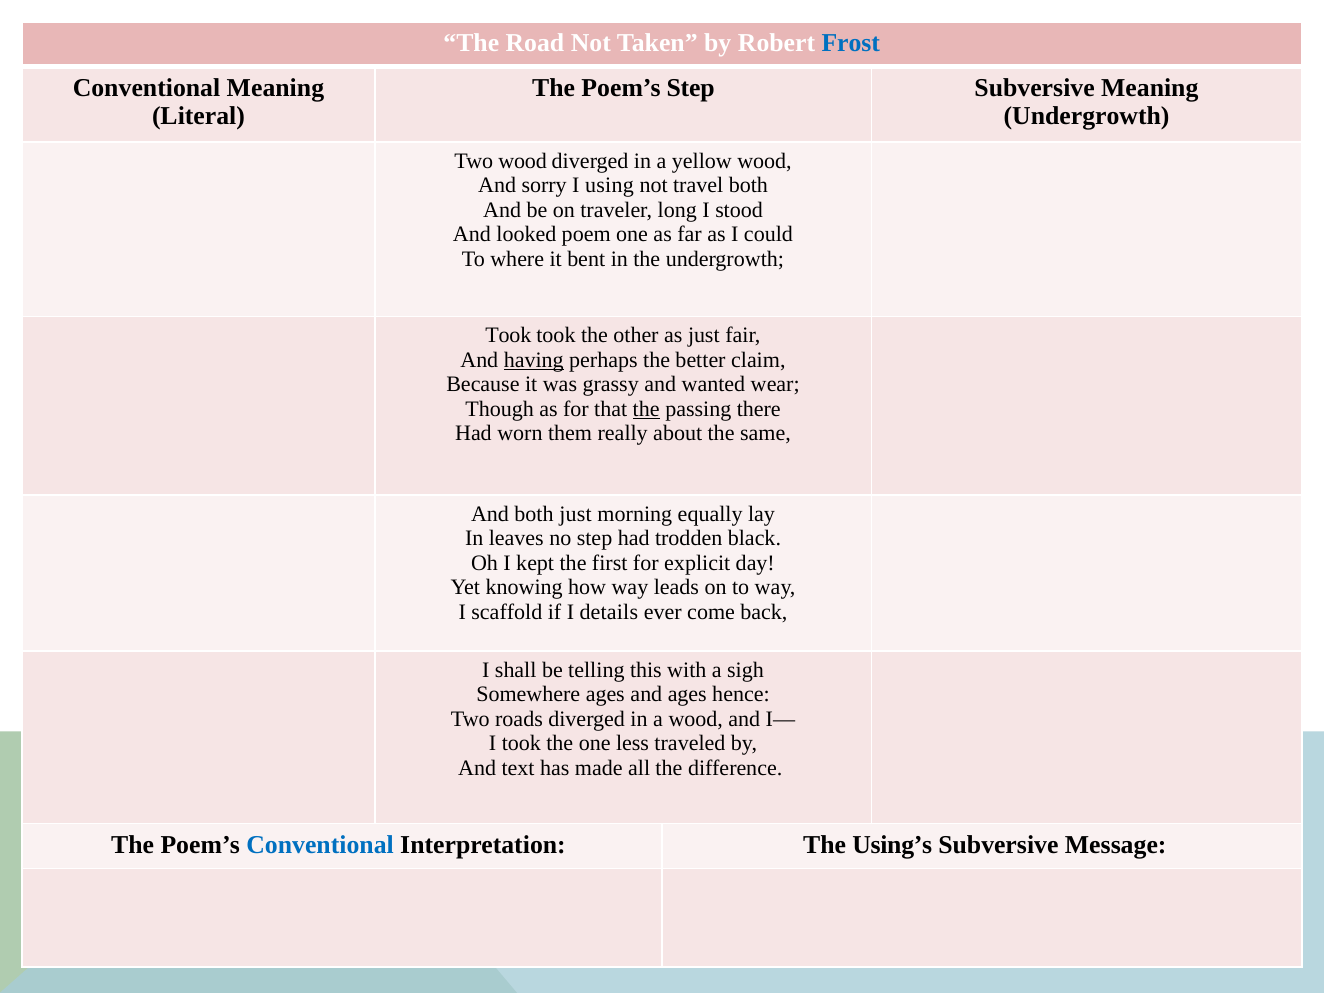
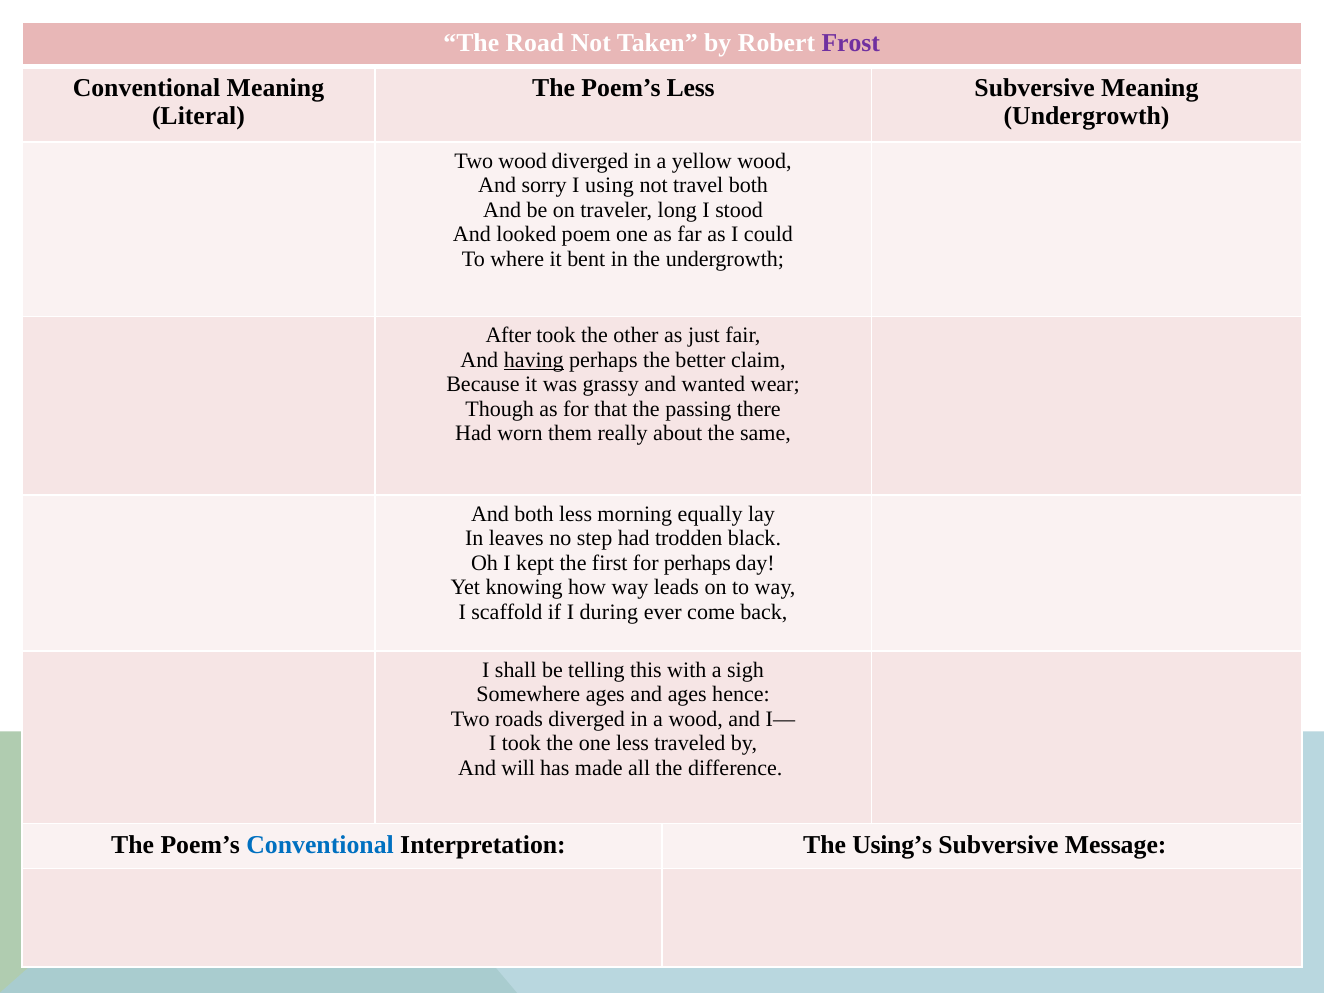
Frost colour: blue -> purple (851, 43)
Poem’s Step: Step -> Less (691, 88)
Took: Took -> After (508, 336)
the underline: present -> none (646, 409)
both just: just -> less (576, 514)
for explicit: explicit -> perhaps (697, 563)
details: details -> during (609, 612)
text: text -> will (518, 768)
